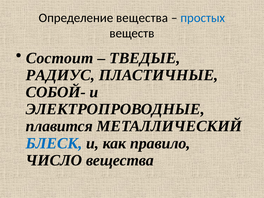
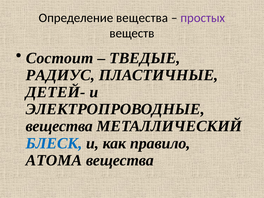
простых colour: blue -> purple (203, 18)
СОБОЙ-: СОБОЙ- -> ДЕТЕЙ- (56, 92)
плавится: плавится -> вещества (59, 126)
ЧИСЛО: ЧИСЛО -> АТОМА (54, 160)
